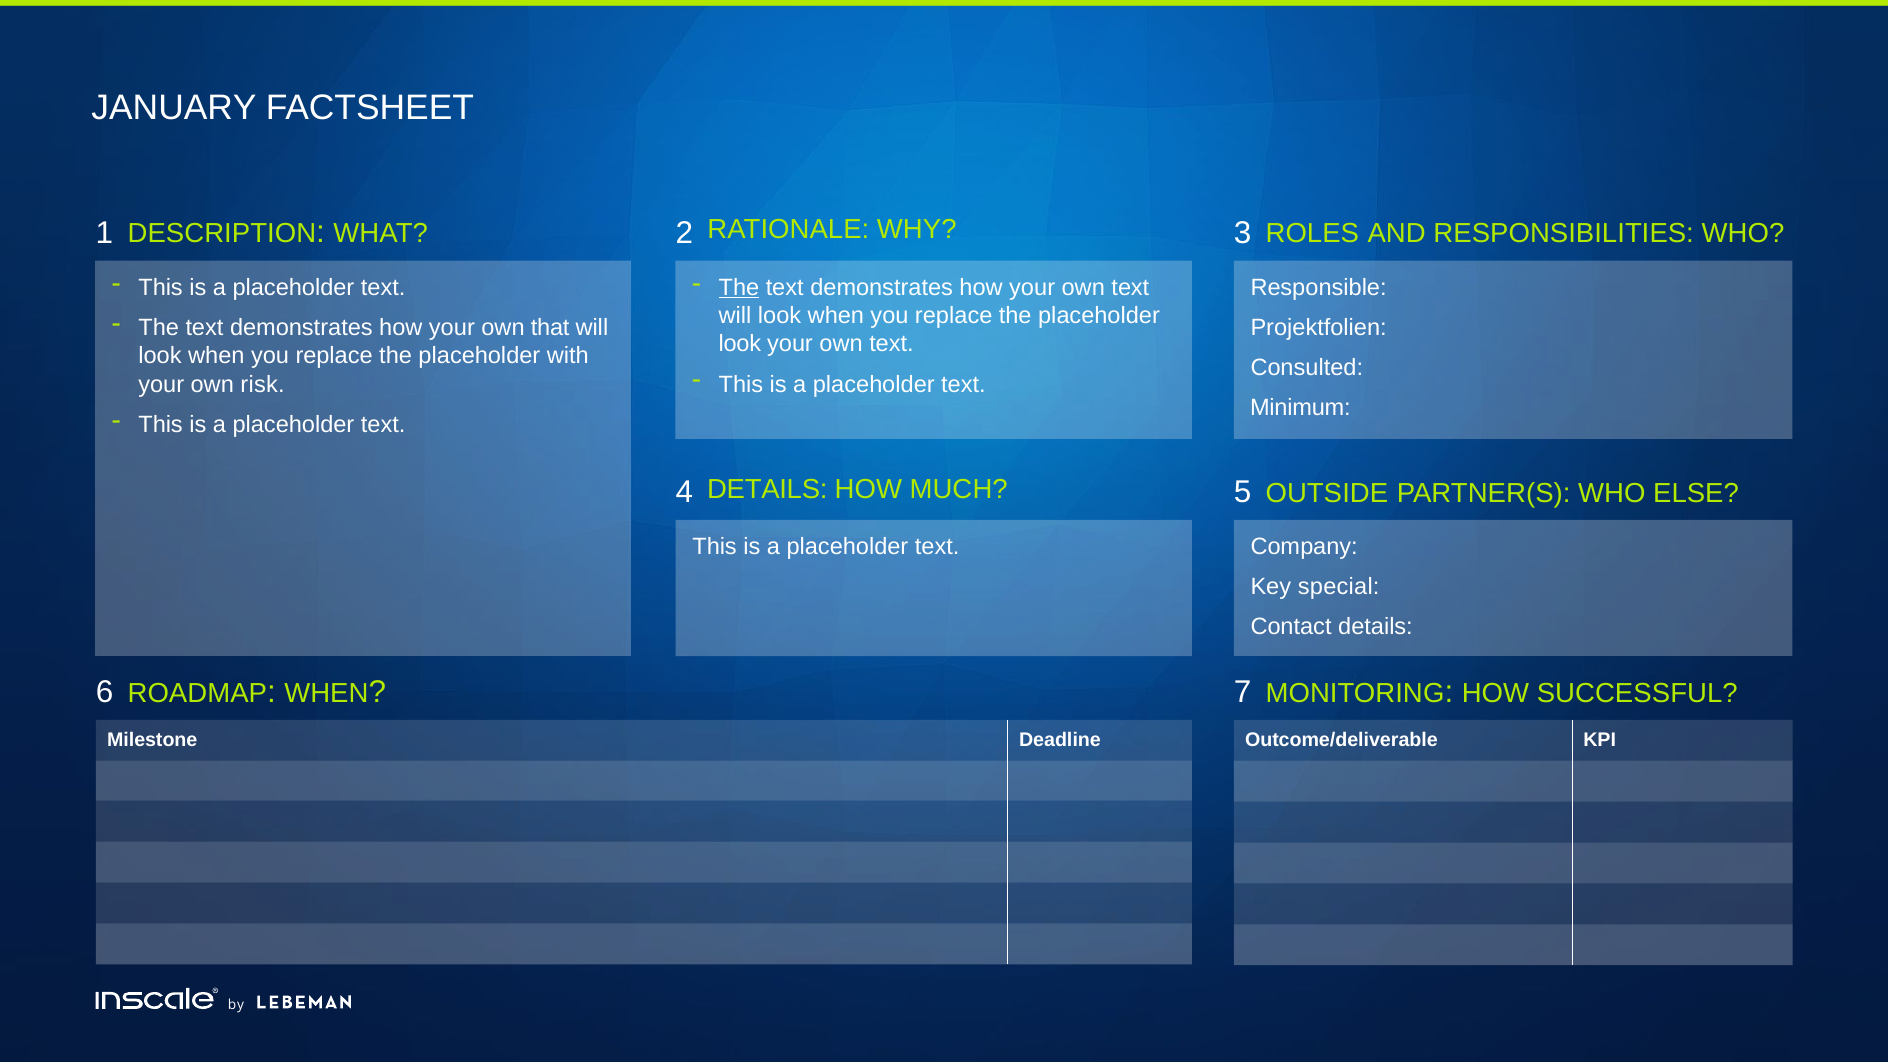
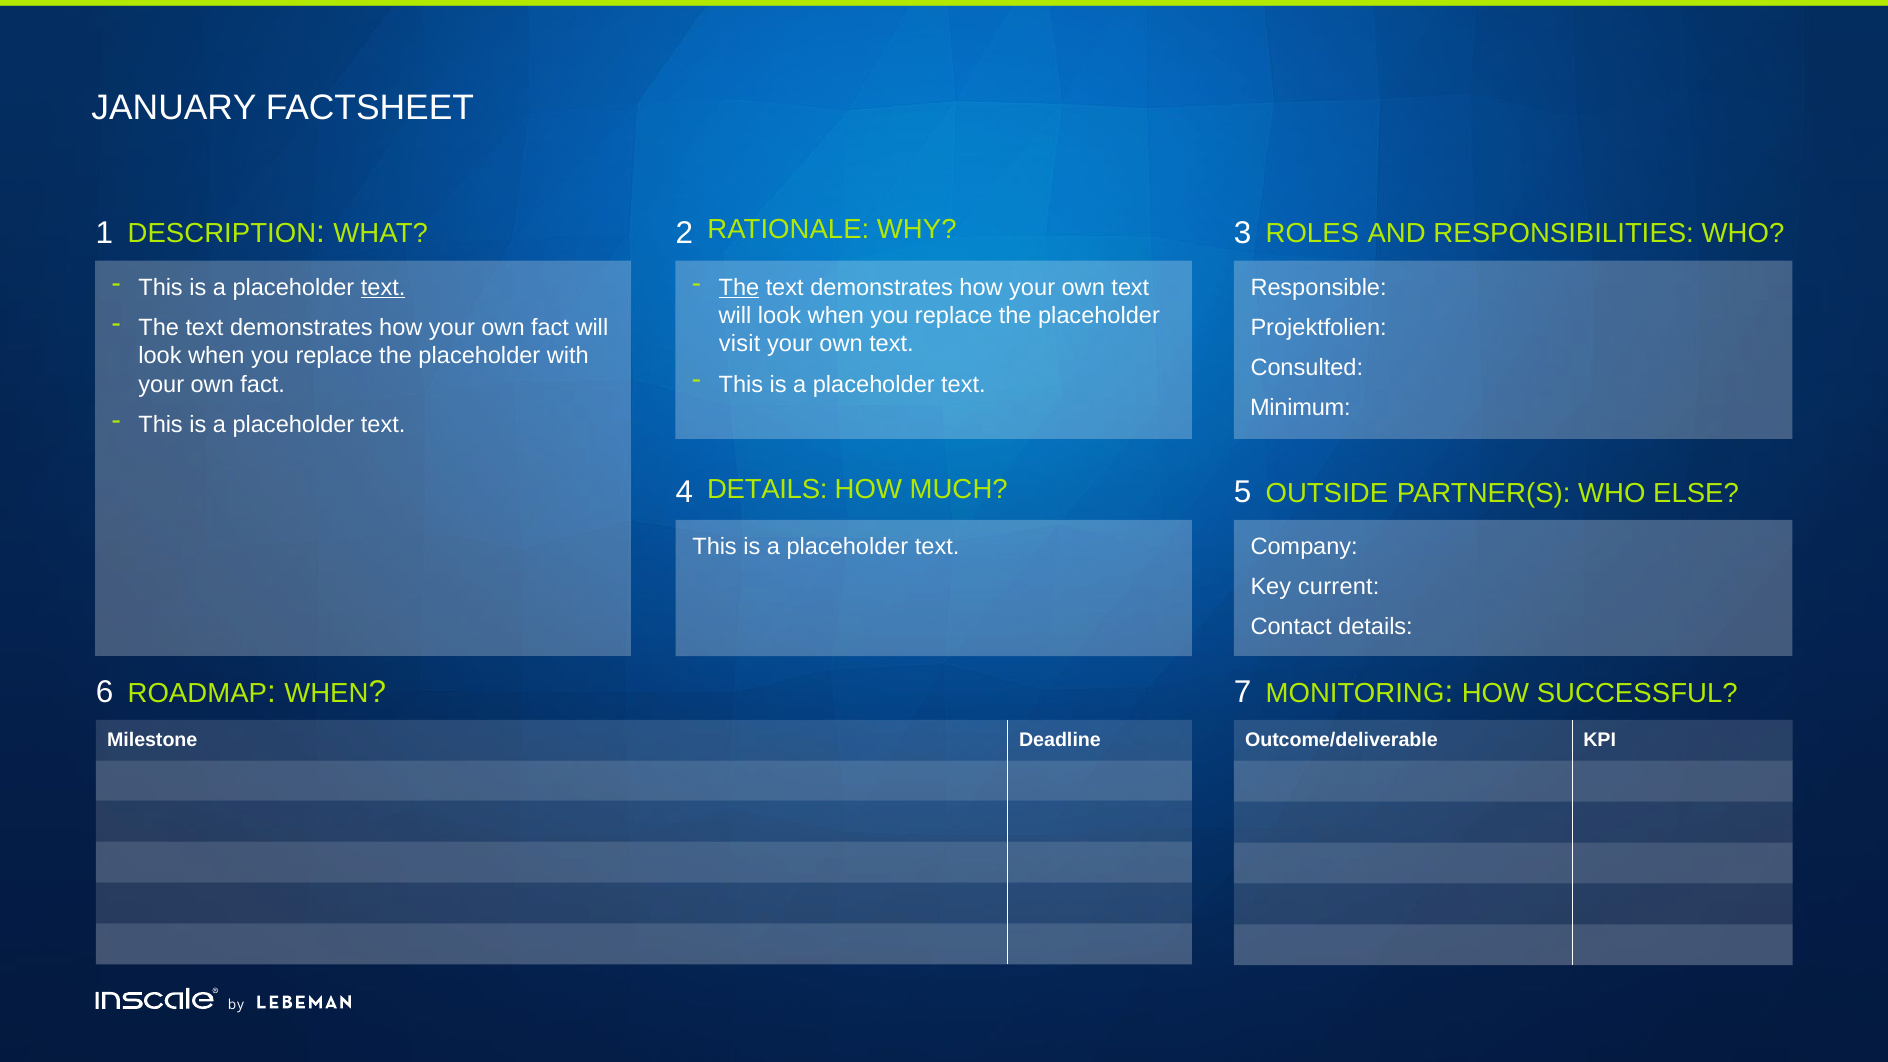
text underline: none -> present (383, 288)
how your own that: that -> fact (550, 328)
look: look -> visit (740, 344)
risk: risk -> fact (263, 384)
special: special -> current (1339, 587)
